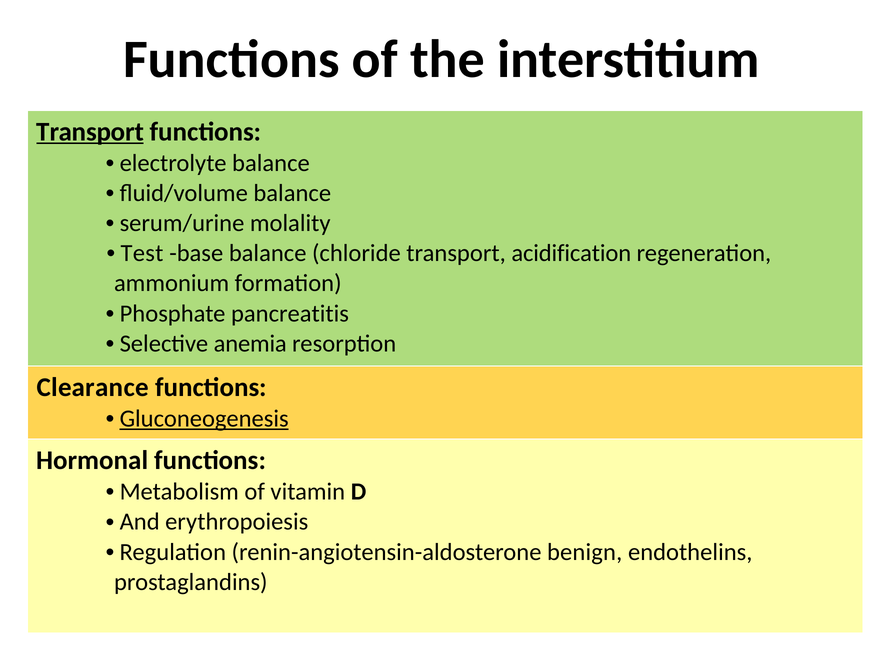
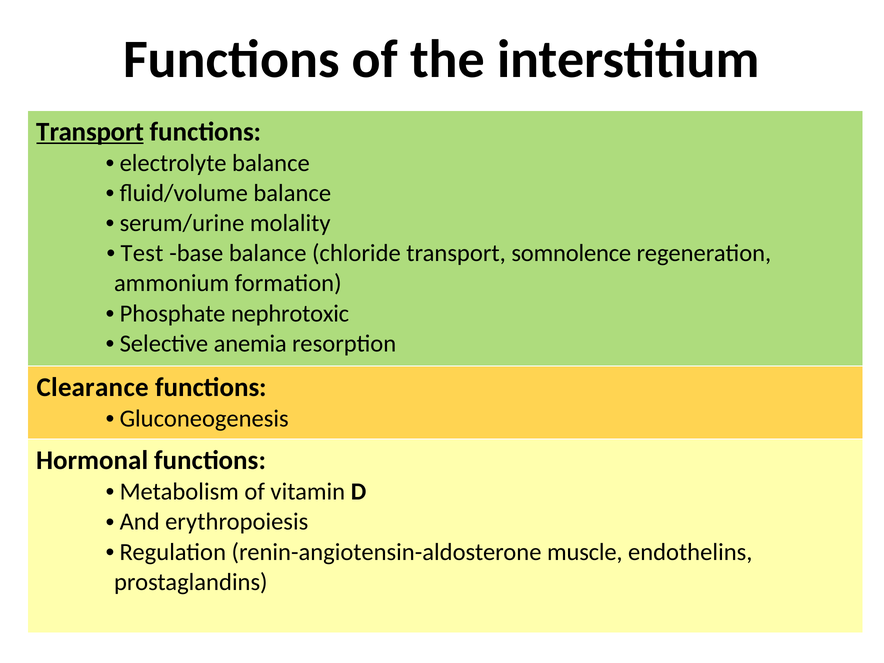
acidification: acidification -> somnolence (571, 253)
pancreatitis: pancreatitis -> nephrotoxic (290, 313)
Gluconeogenesis underline: present -> none (204, 419)
benign: benign -> muscle (585, 552)
